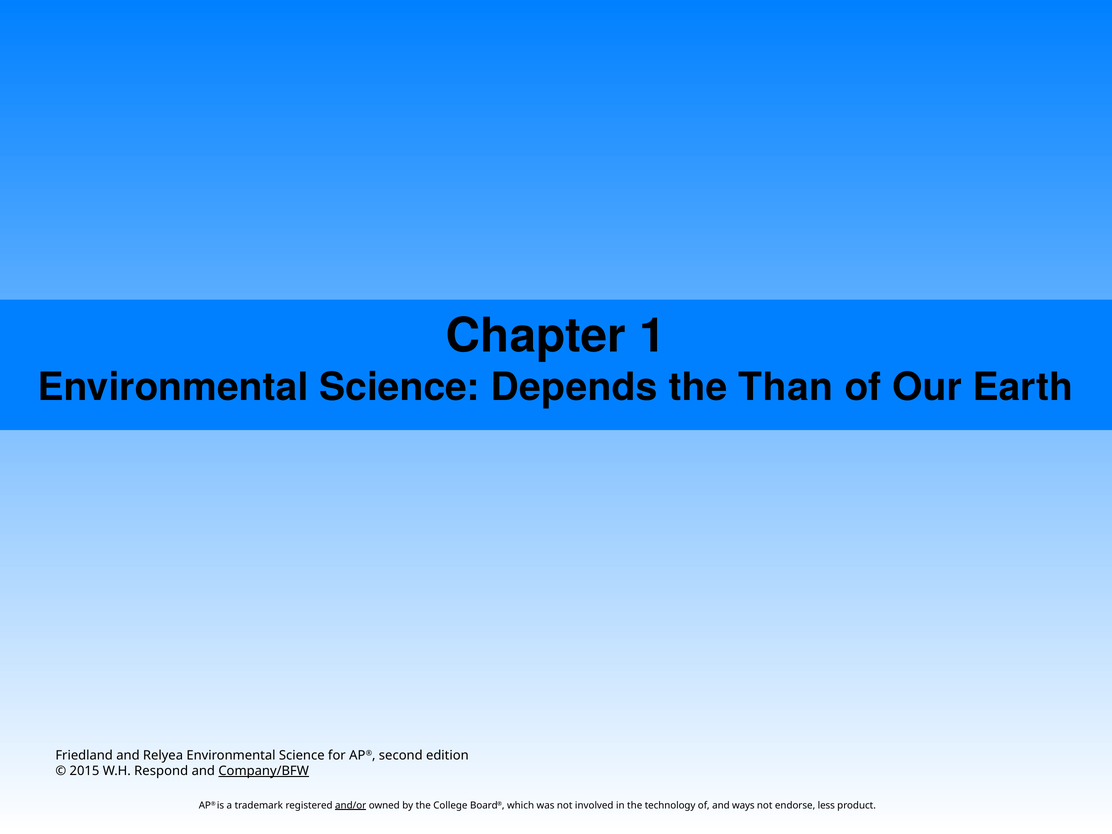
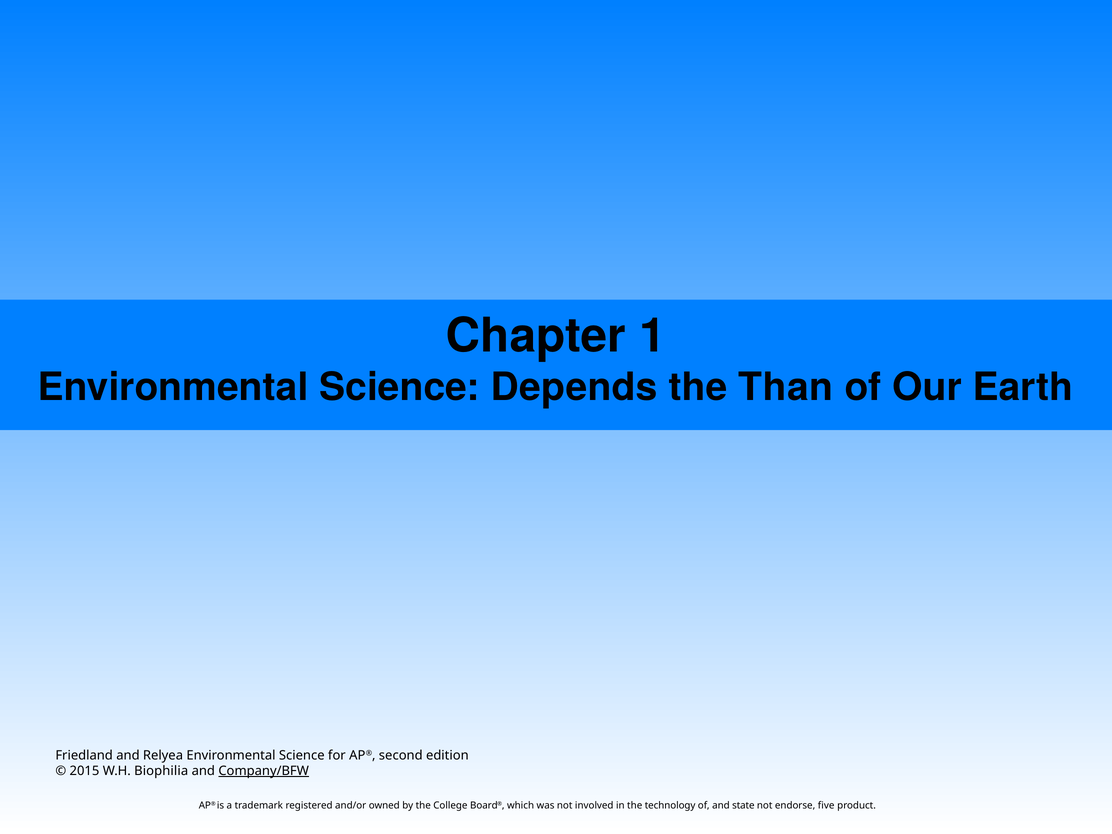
Respond: Respond -> Biophilia (161, 771)
and/or underline: present -> none (351, 805)
ways: ways -> state (743, 805)
less: less -> five (826, 805)
